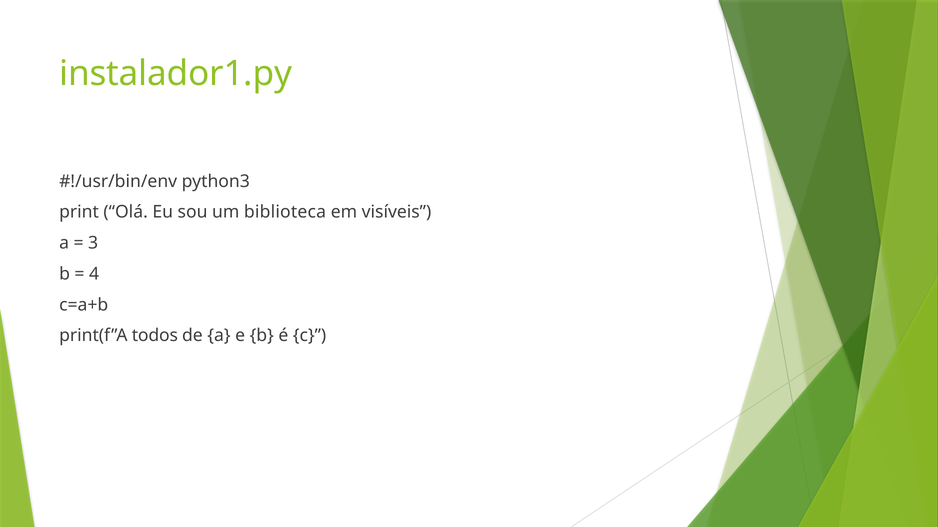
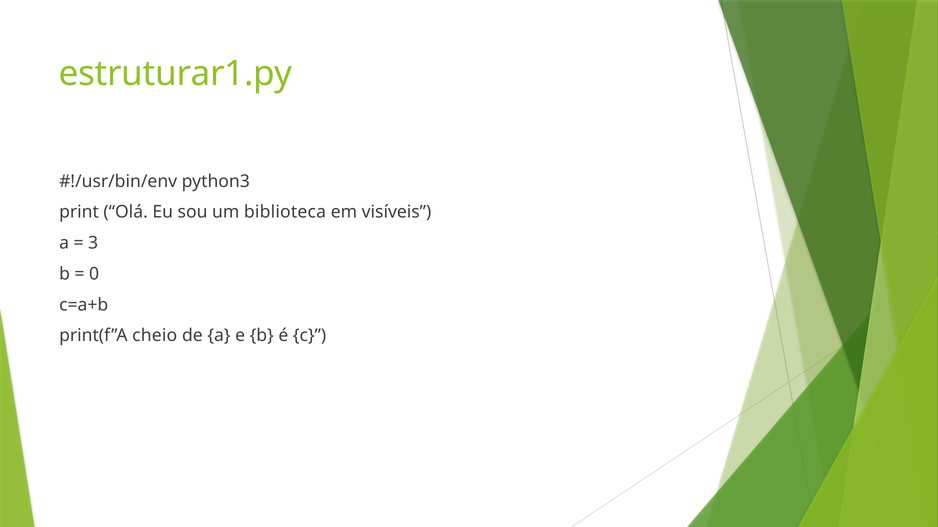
instalador1.py: instalador1.py -> estruturar1.py (176, 74)
4: 4 -> 0 (94, 274)
todos: todos -> cheio (155, 336)
